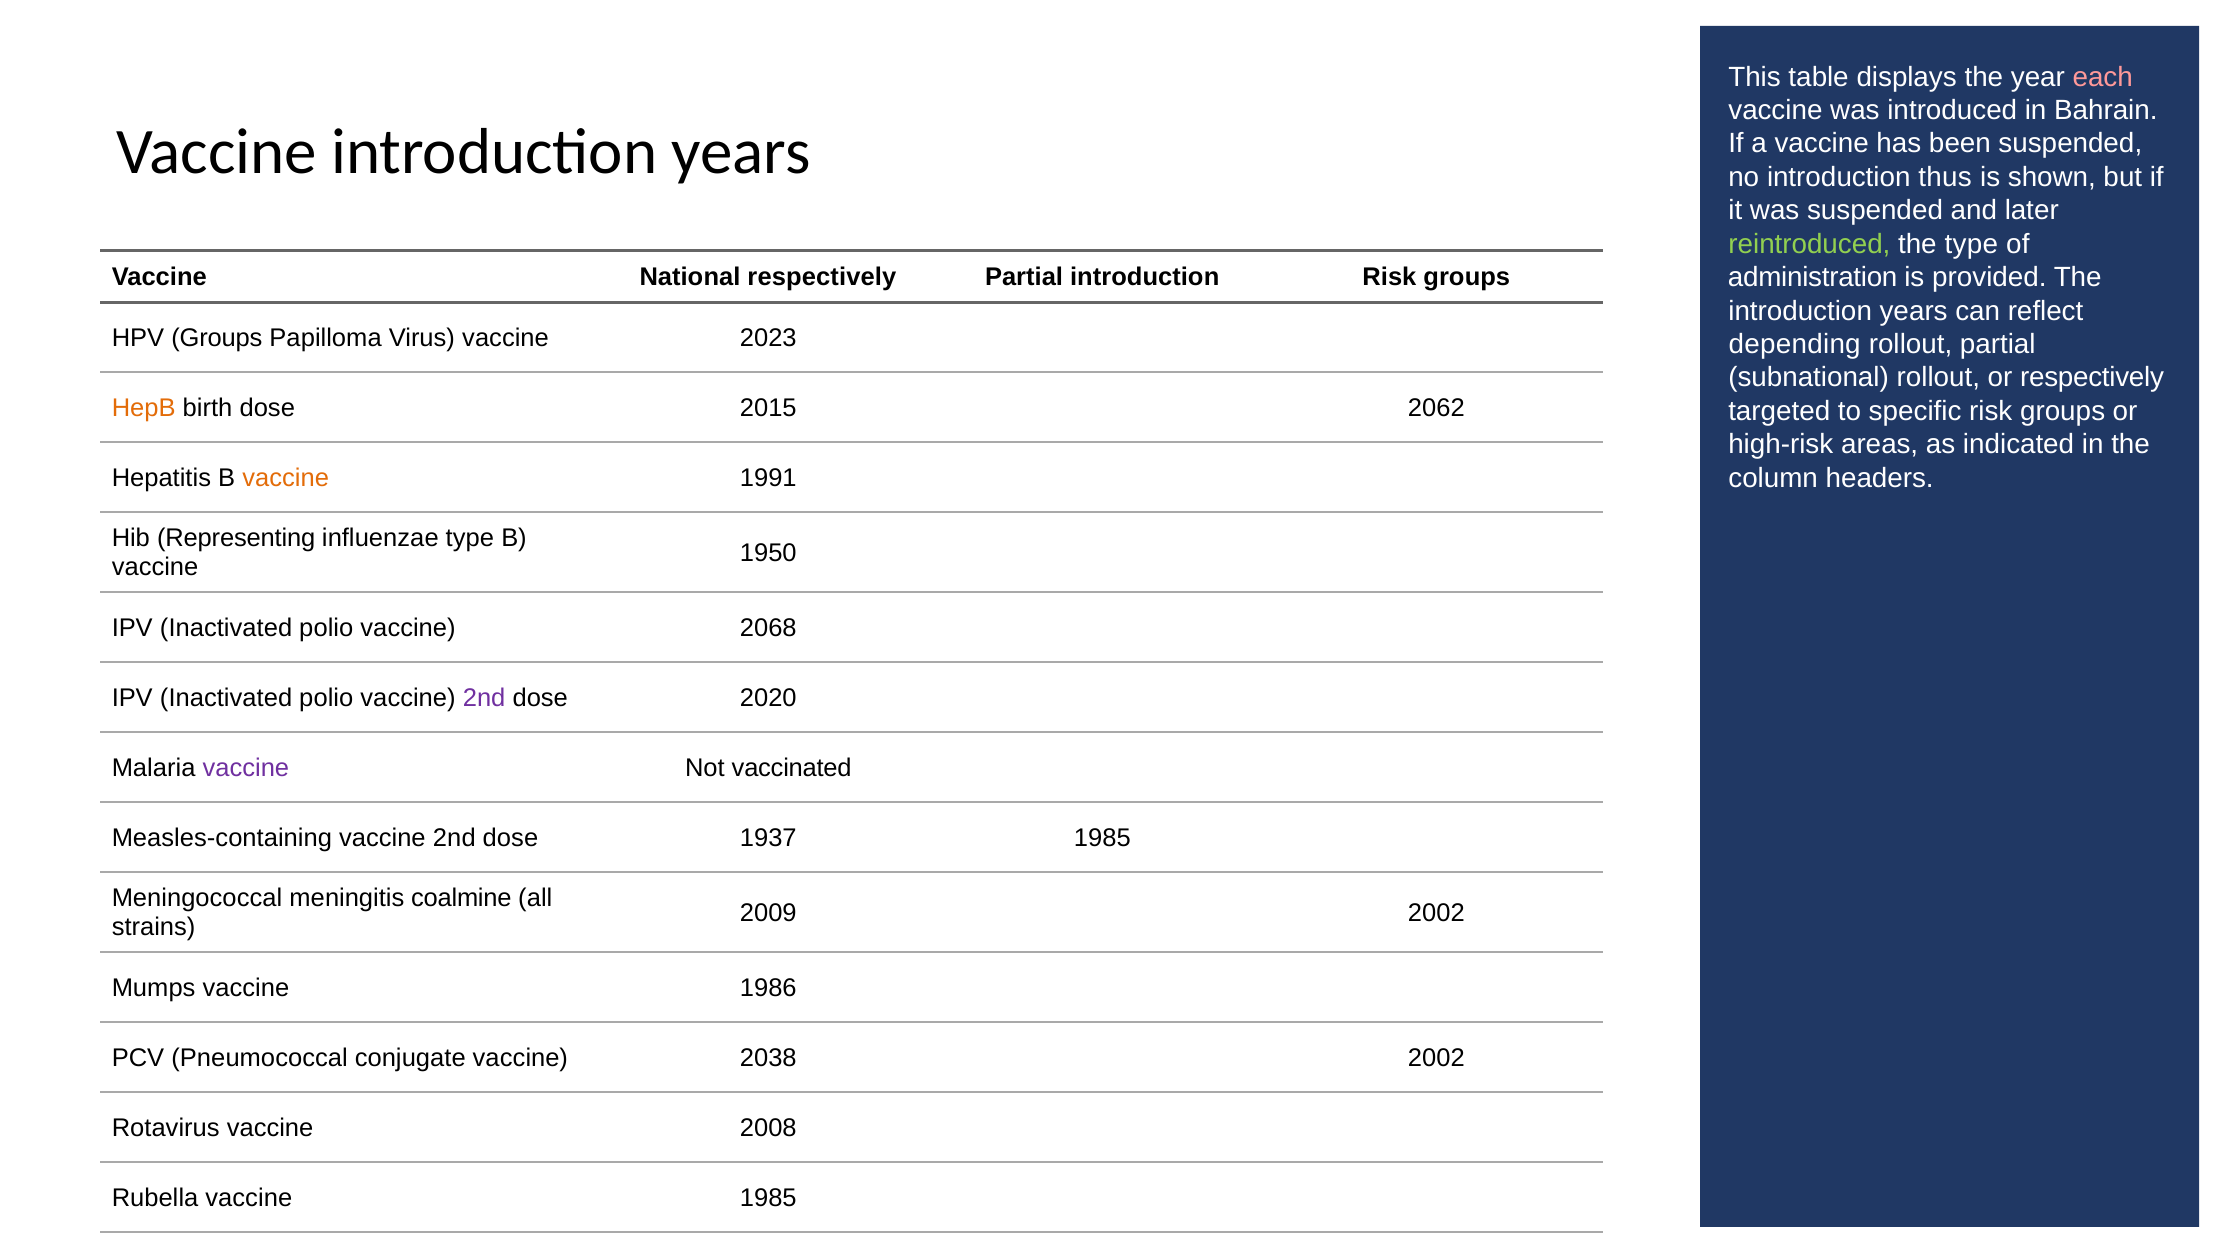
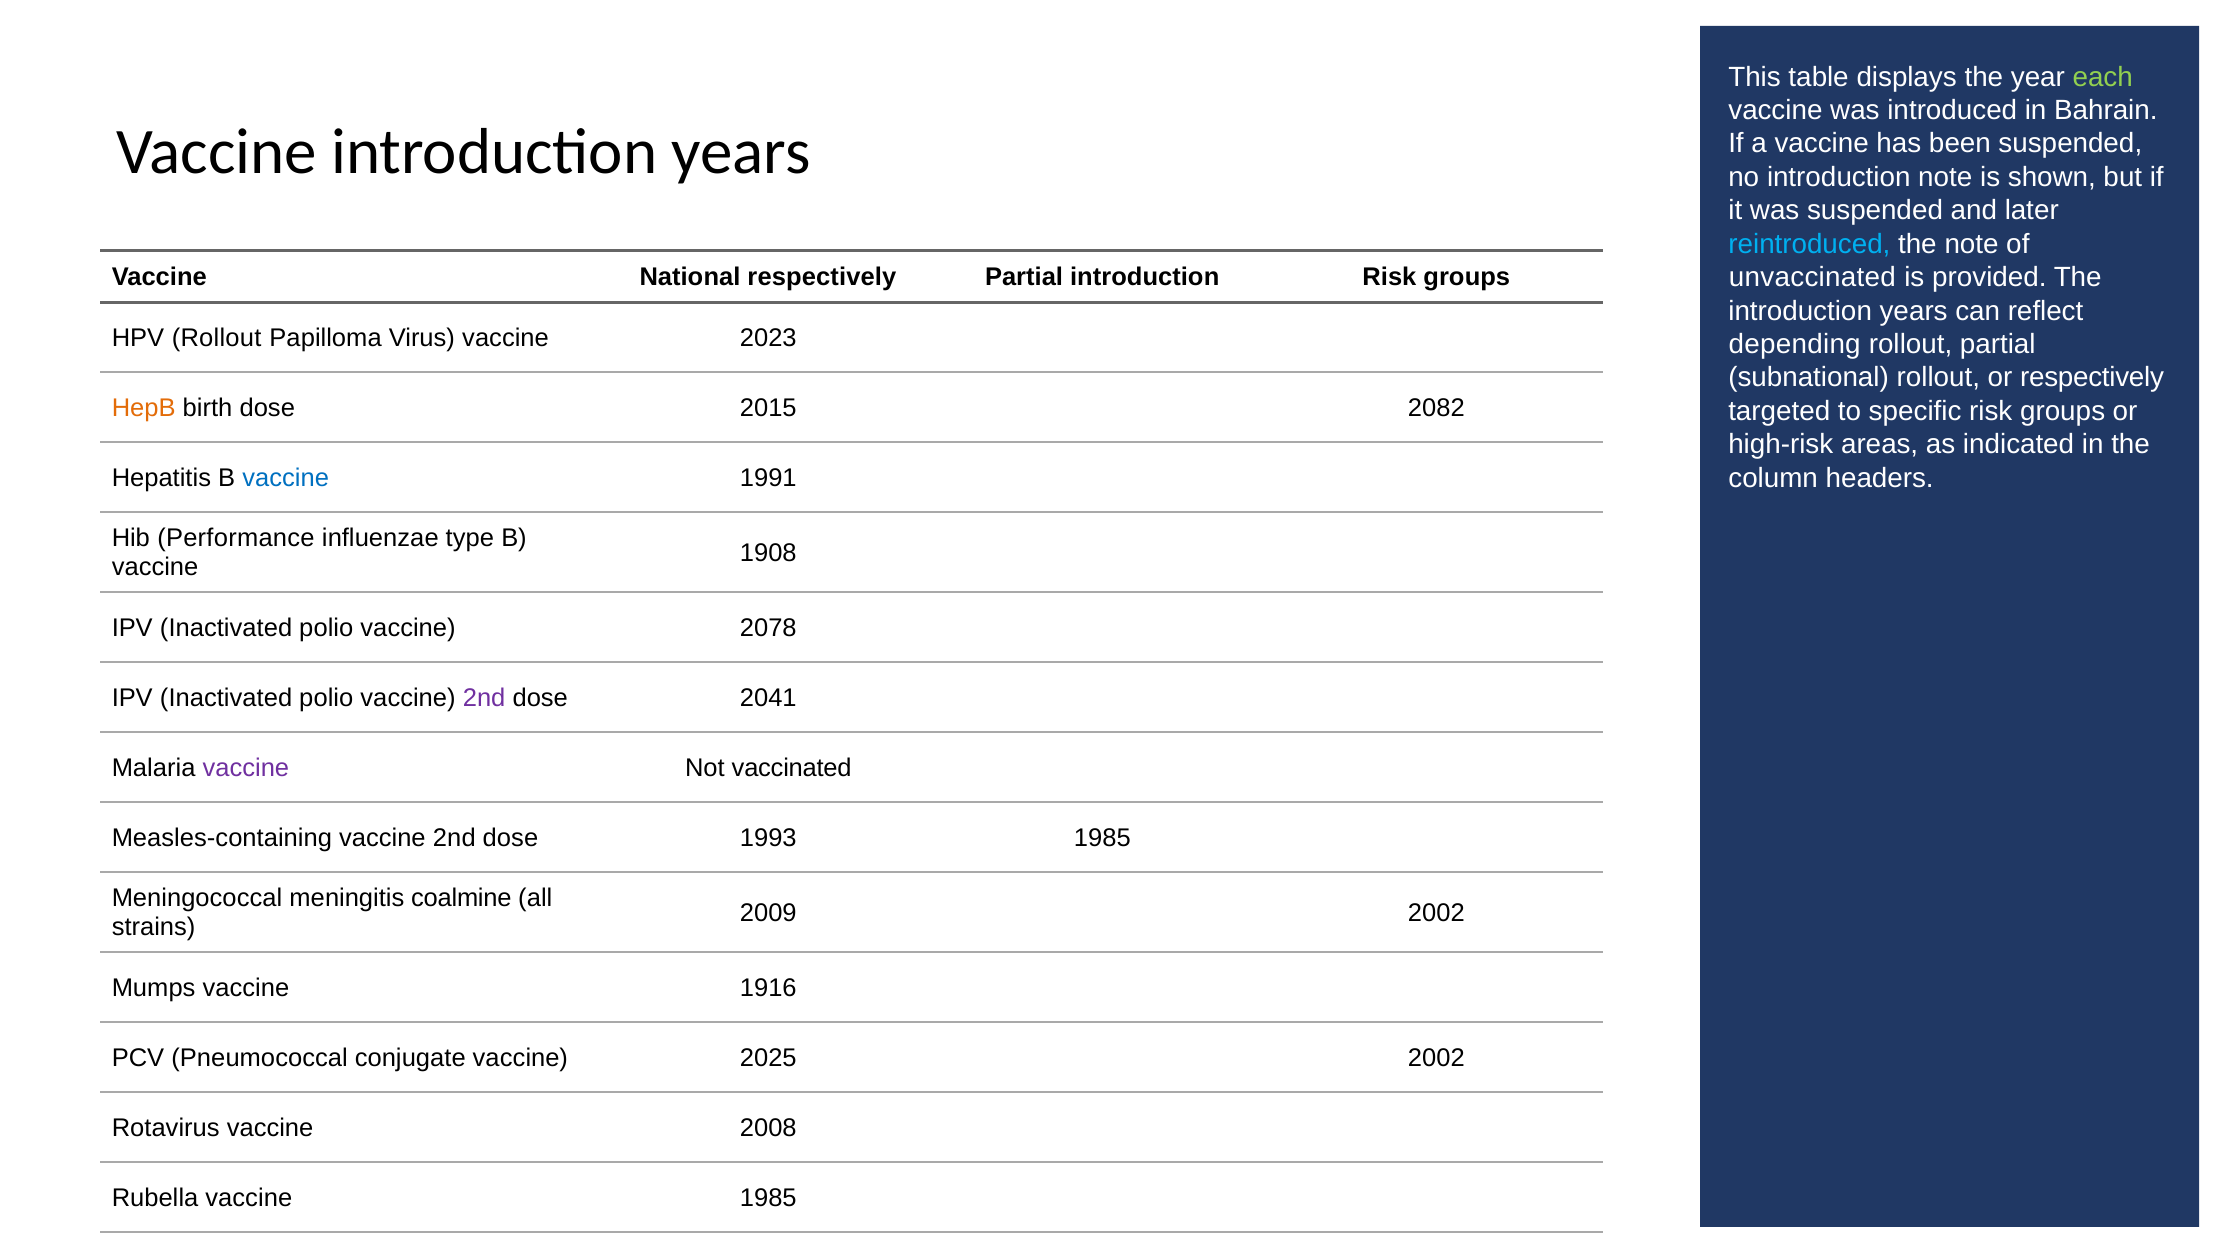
each colour: pink -> light green (2103, 77)
introduction thus: thus -> note (1945, 177)
reintroduced colour: light green -> light blue (1809, 244)
the type: type -> note (1972, 244)
administration: administration -> unvaccinated (1812, 277)
HPV Groups: Groups -> Rollout (217, 338)
2062: 2062 -> 2082 (1436, 408)
vaccine colour: orange -> blue (286, 478)
Representing: Representing -> Performance (236, 538)
1950: 1950 -> 1908 (768, 552)
2068: 2068 -> 2078 (768, 628)
2020: 2020 -> 2041 (768, 697)
1937: 1937 -> 1993 (768, 837)
1986: 1986 -> 1916 (768, 987)
2038: 2038 -> 2025 (768, 1057)
